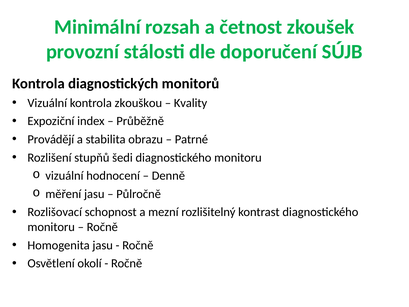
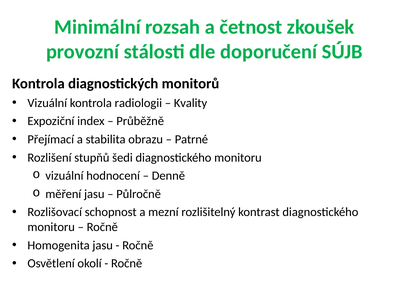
zkouškou: zkouškou -> radiologii (138, 103)
Provádějí: Provádějí -> Přejímací (51, 139)
